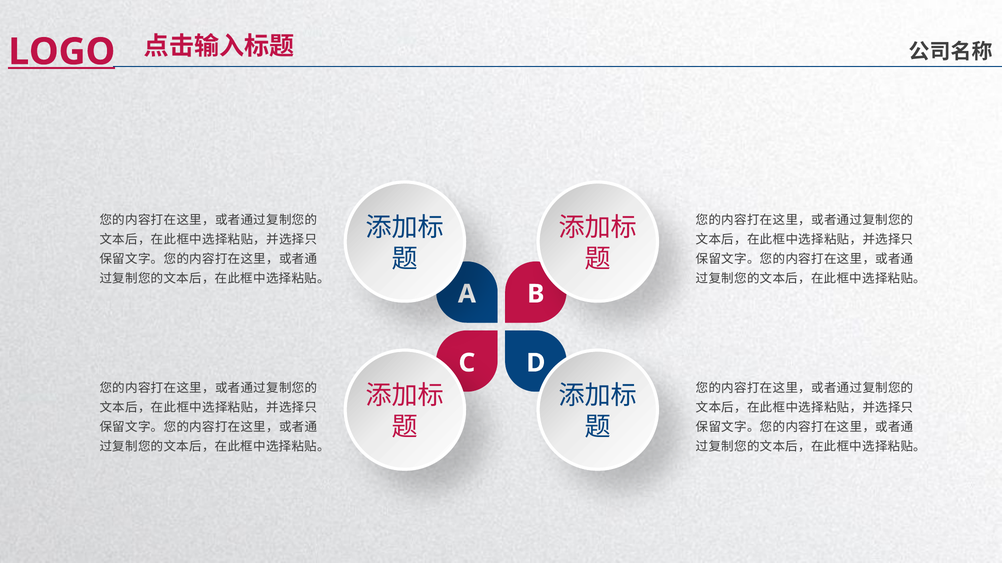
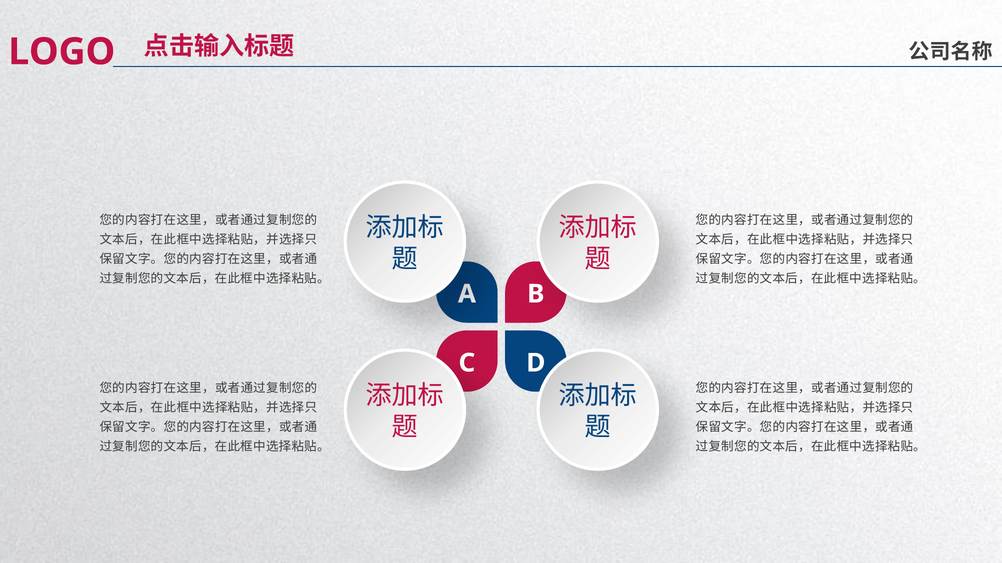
LOGO underline: present -> none (62, 52)
